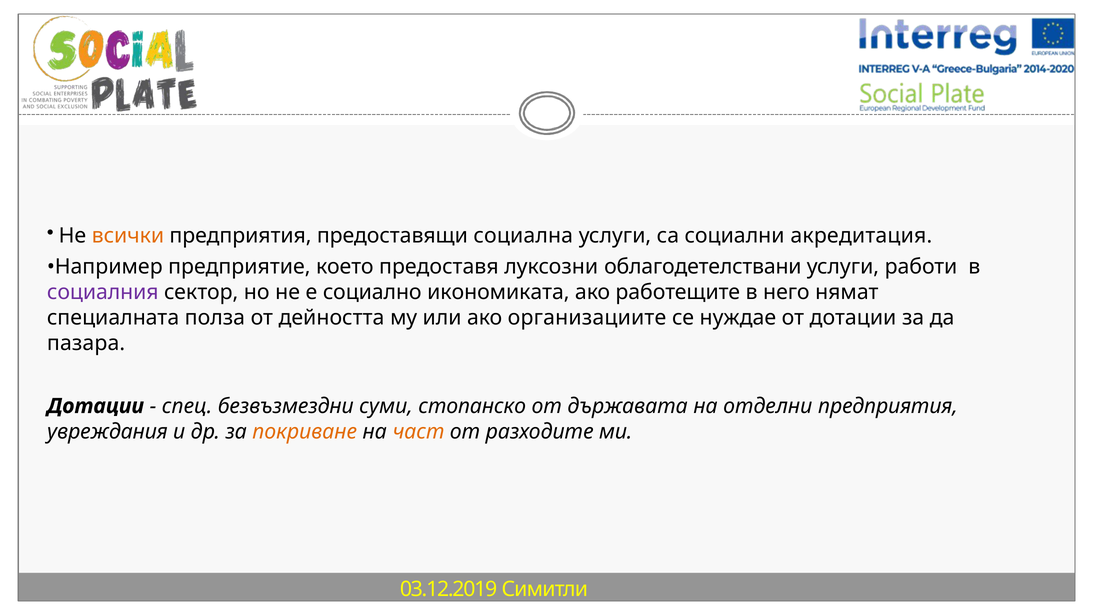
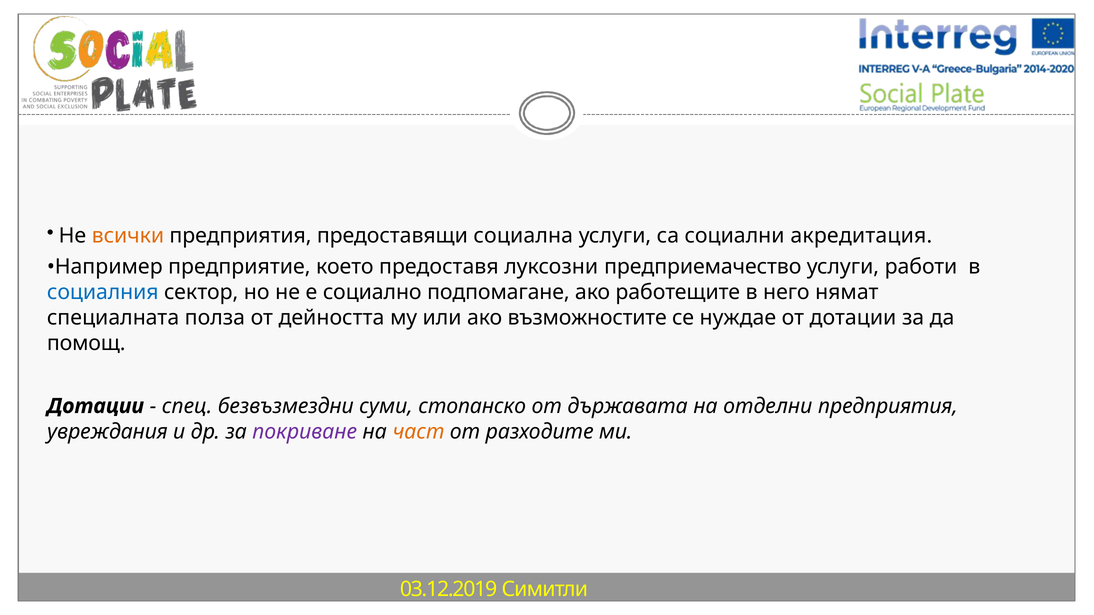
облагодетелствани: облагодетелствани -> предприемачество (703, 267)
социалния colour: purple -> blue (103, 292)
икономиката: икономиката -> подпомагане (498, 292)
организациите: организациите -> възможностите (587, 318)
пазара: пазара -> помощ (86, 343)
покриване colour: orange -> purple (305, 432)
